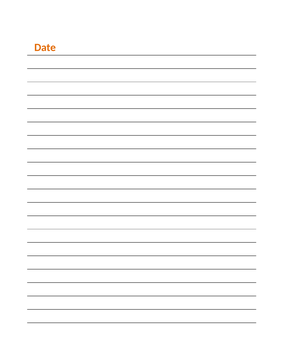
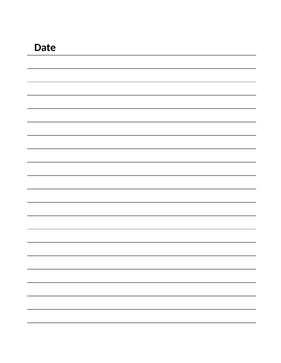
Date colour: orange -> black (45, 48)
